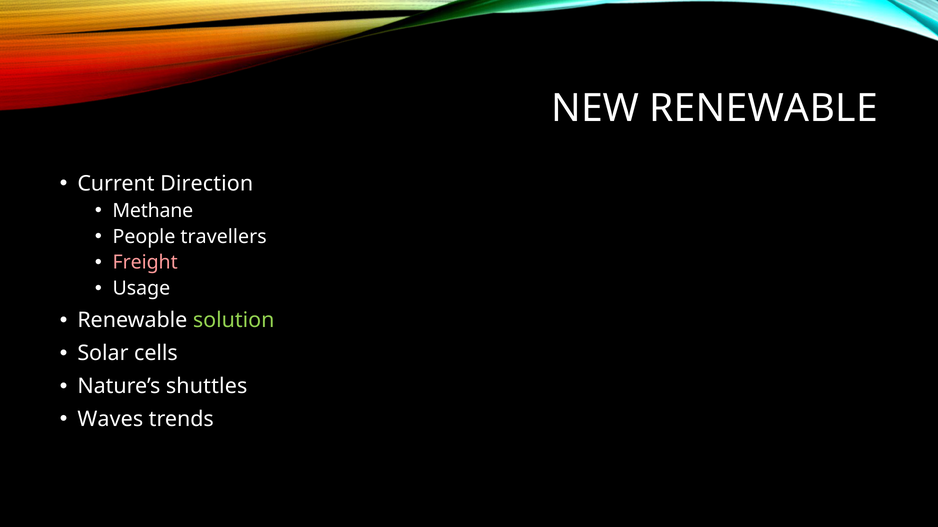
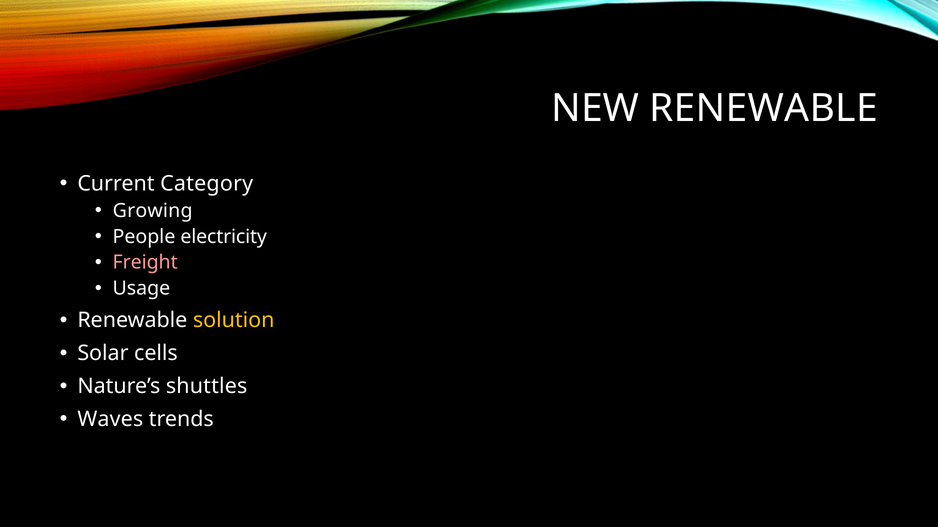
Direction: Direction -> Category (207, 184)
Methane: Methane -> Growing (153, 211)
travellers: travellers -> electricity (224, 237)
solution colour: light green -> yellow (234, 321)
